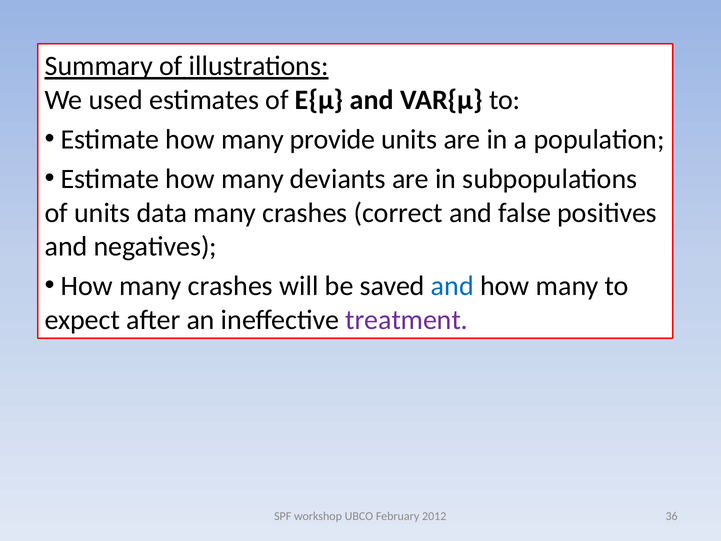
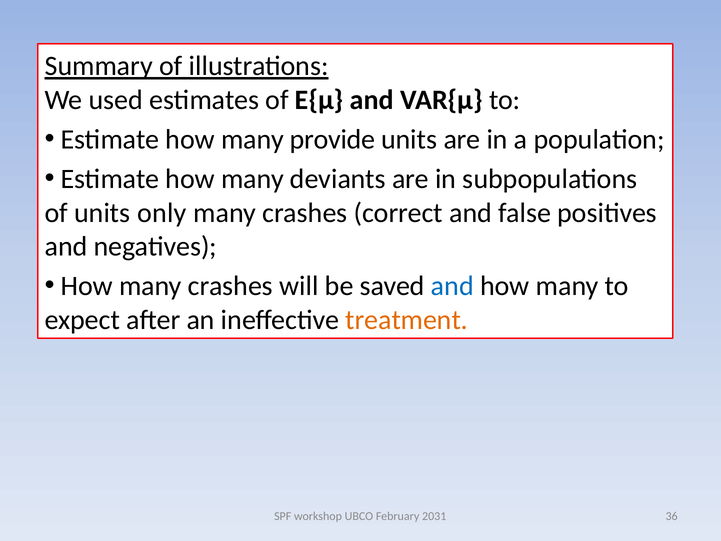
data: data -> only (162, 213)
treatment colour: purple -> orange (407, 320)
2012: 2012 -> 2031 (434, 516)
